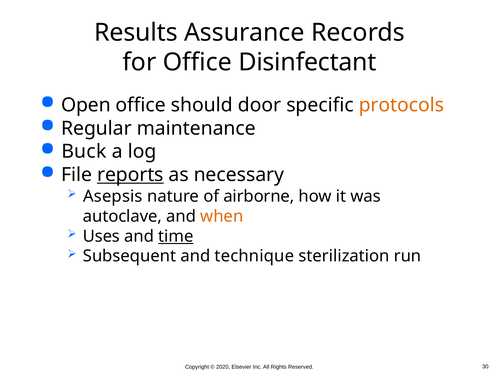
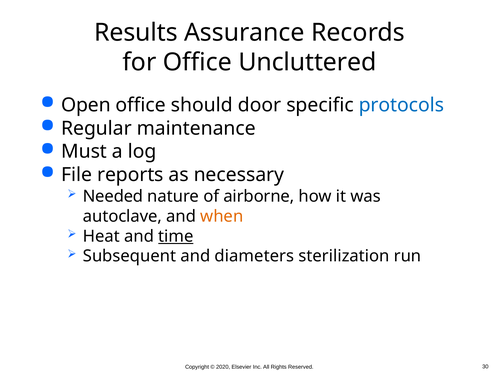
Disinfectant: Disinfectant -> Uncluttered (307, 62)
protocols colour: orange -> blue (401, 105)
Buck: Buck -> Must (84, 152)
reports underline: present -> none (130, 175)
Asepsis: Asepsis -> Needed (113, 196)
Uses: Uses -> Heat (101, 236)
technique: technique -> diameters (254, 256)
